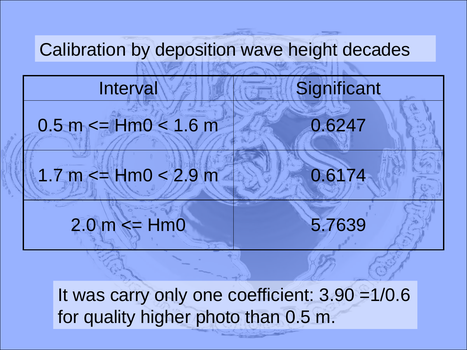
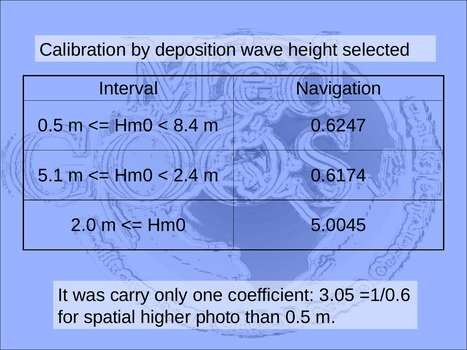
decades: decades -> selected (376, 50)
Significant: Significant -> Navigation (339, 89)
1.6: 1.6 -> 8.4 (186, 126)
1.7: 1.7 -> 5.1 (51, 176)
2.9: 2.9 -> 2.4 (186, 176)
5.7639: 5.7639 -> 5.0045 (339, 225)
3.90: 3.90 -> 3.05 (337, 295)
quality: quality -> spatial (110, 317)
